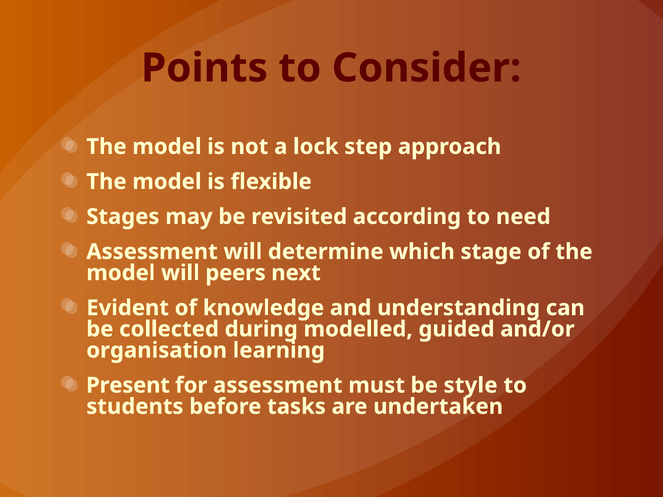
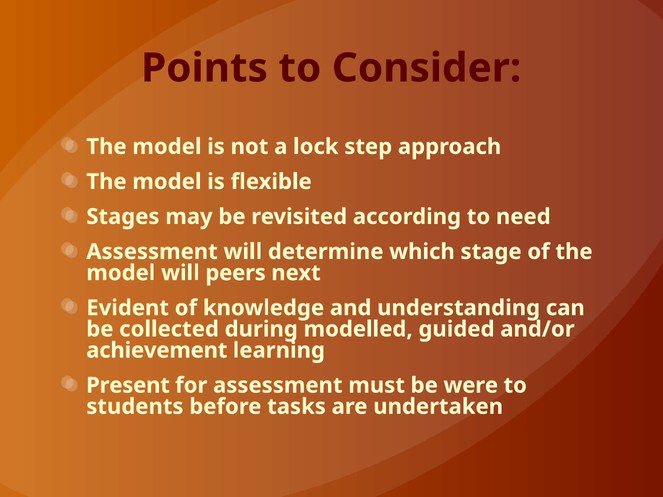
organisation: organisation -> achievement (157, 351)
style: style -> were (471, 386)
